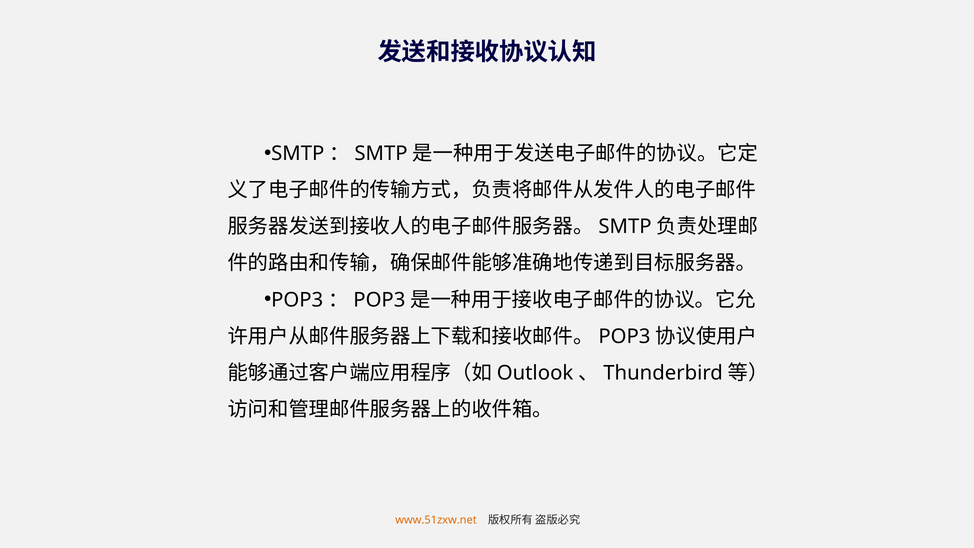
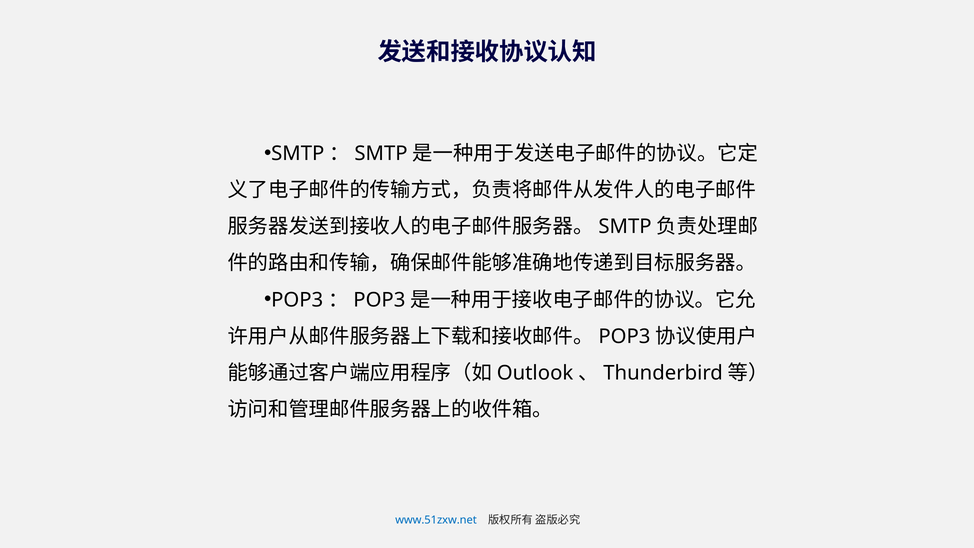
www.51zxw.net colour: orange -> blue (436, 520)
